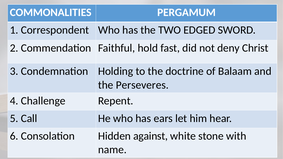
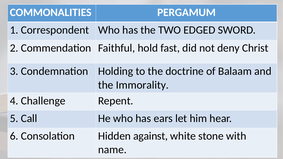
Perseveres: Perseveres -> Immorality (142, 85)
